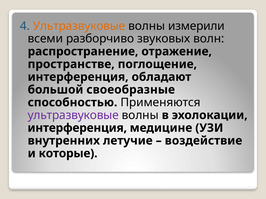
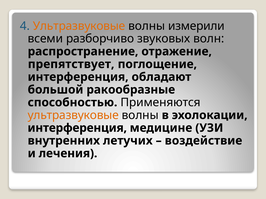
пространстве: пространстве -> препятствует (71, 64)
своеобразные: своеобразные -> ракообразные (131, 90)
ультразвуковые colour: purple -> orange (73, 115)
летучие: летучие -> летучих (128, 141)
которые: которые -> лечения (68, 154)
